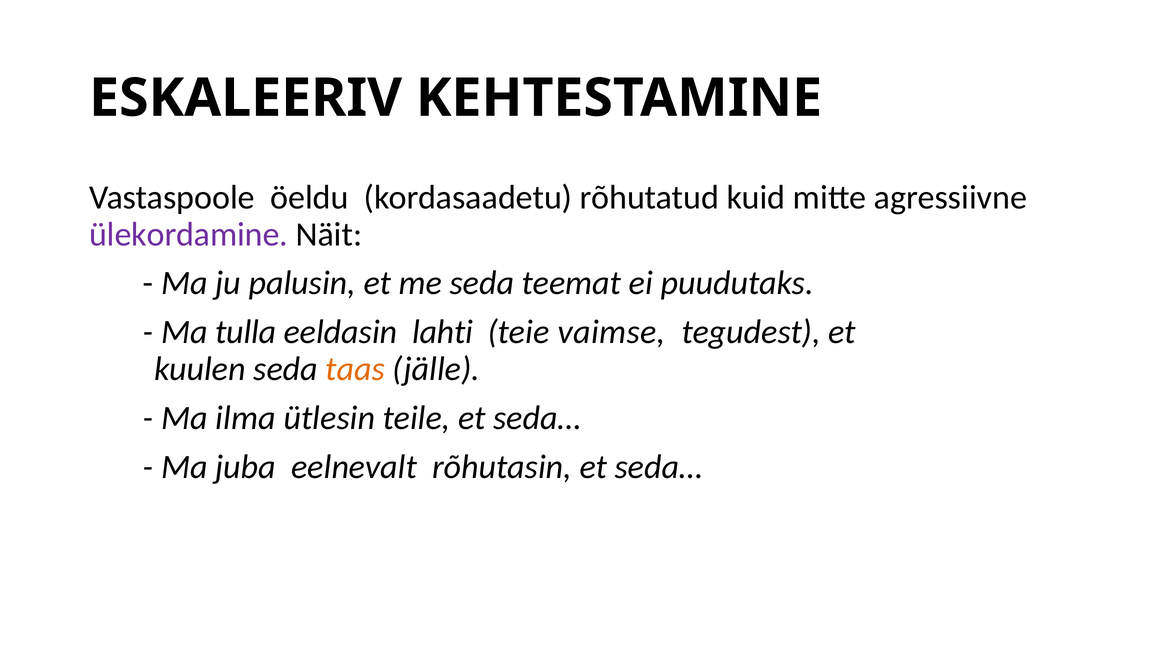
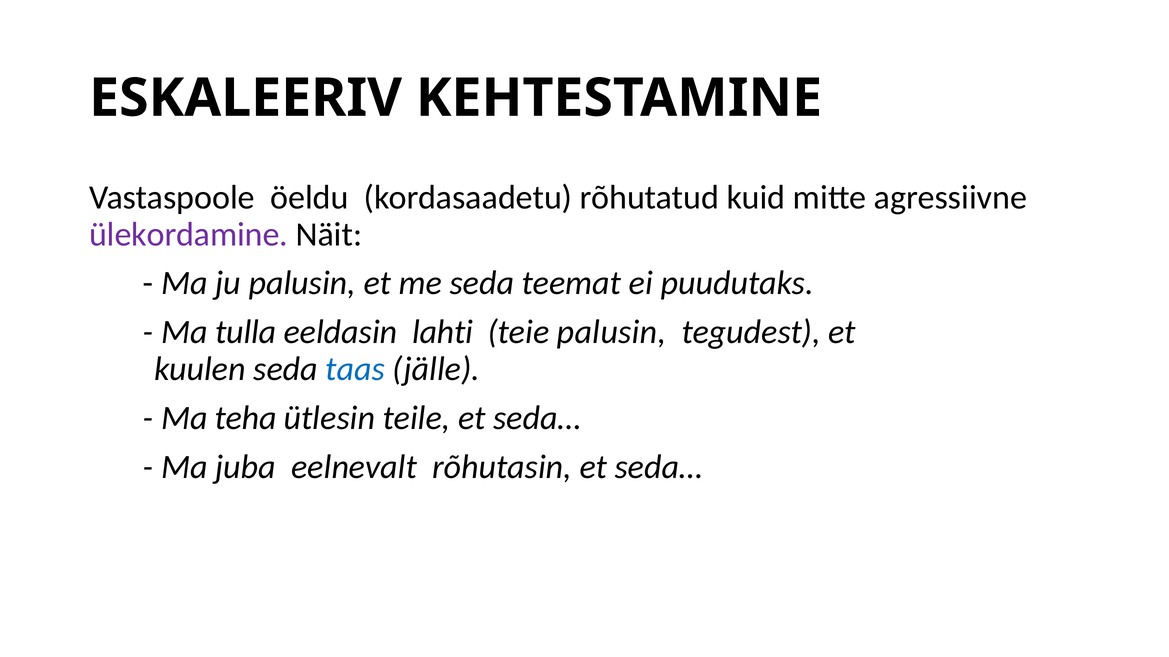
teie vaimse: vaimse -> palusin (611, 333)
taas colour: orange -> blue (355, 369)
ilma: ilma -> teha (246, 418)
